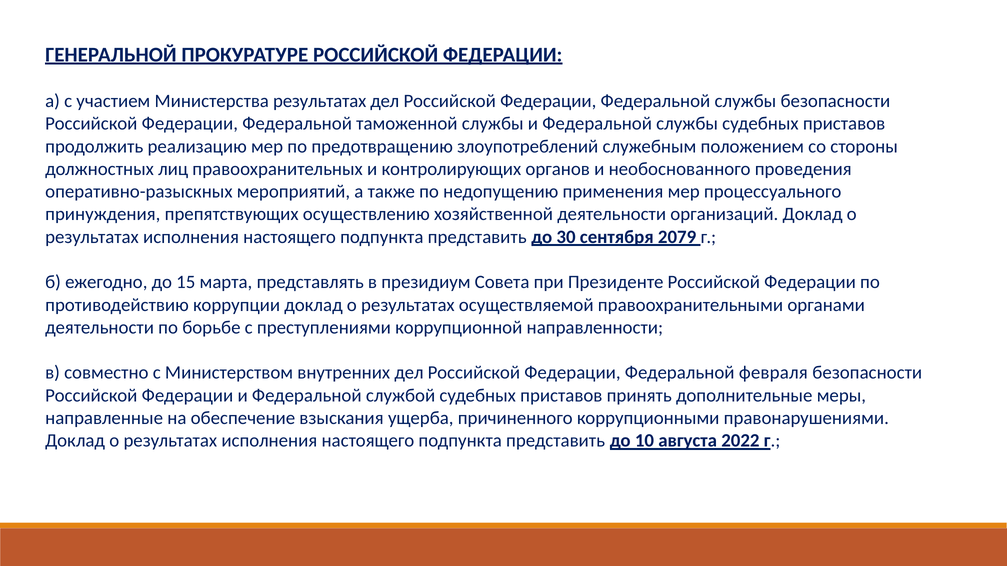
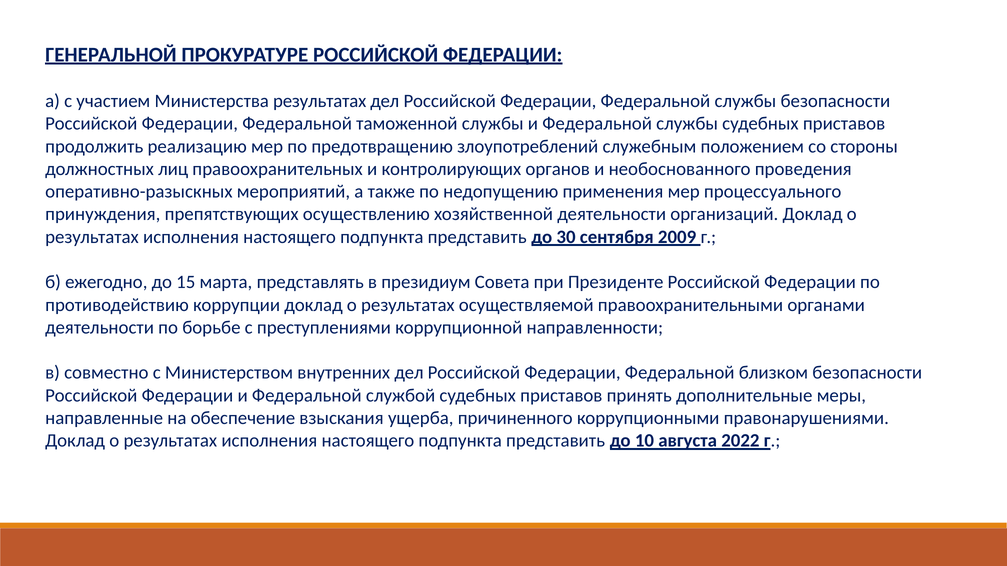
2079: 2079 -> 2009 (677, 237)
февраля: февраля -> близком (773, 373)
